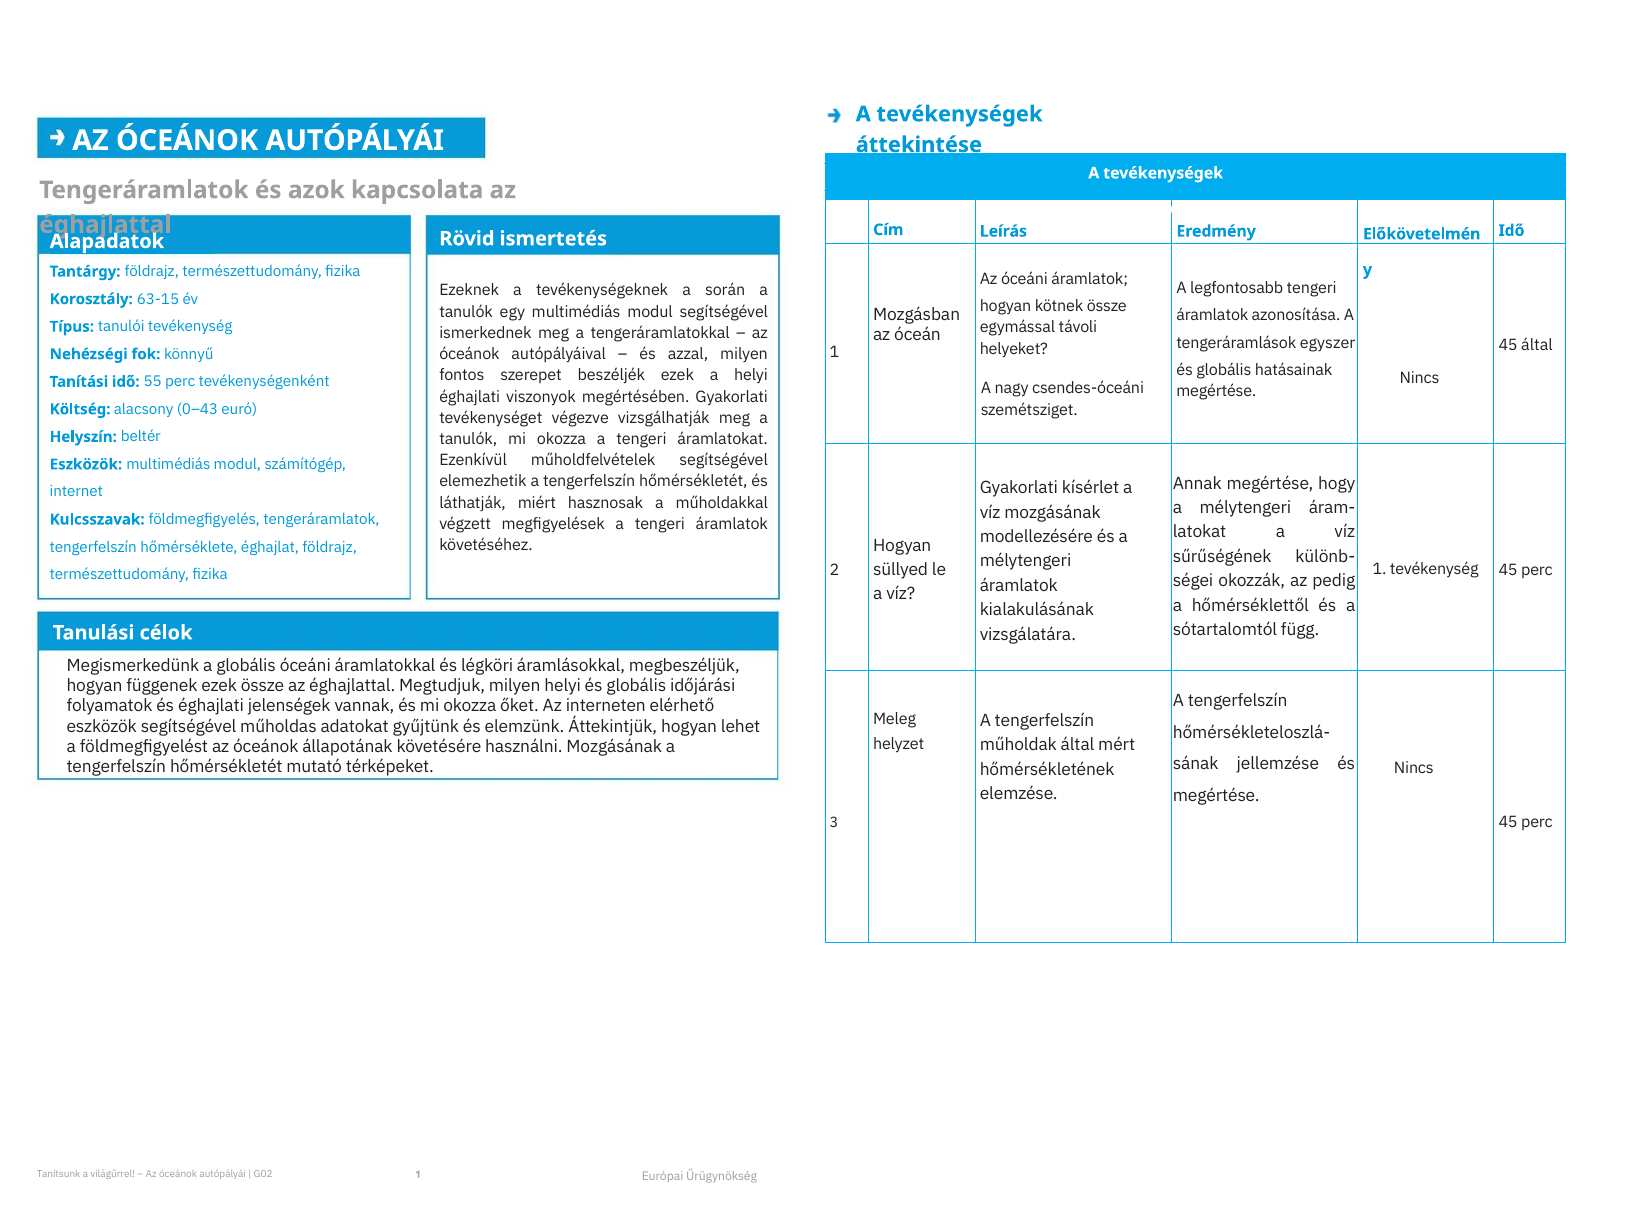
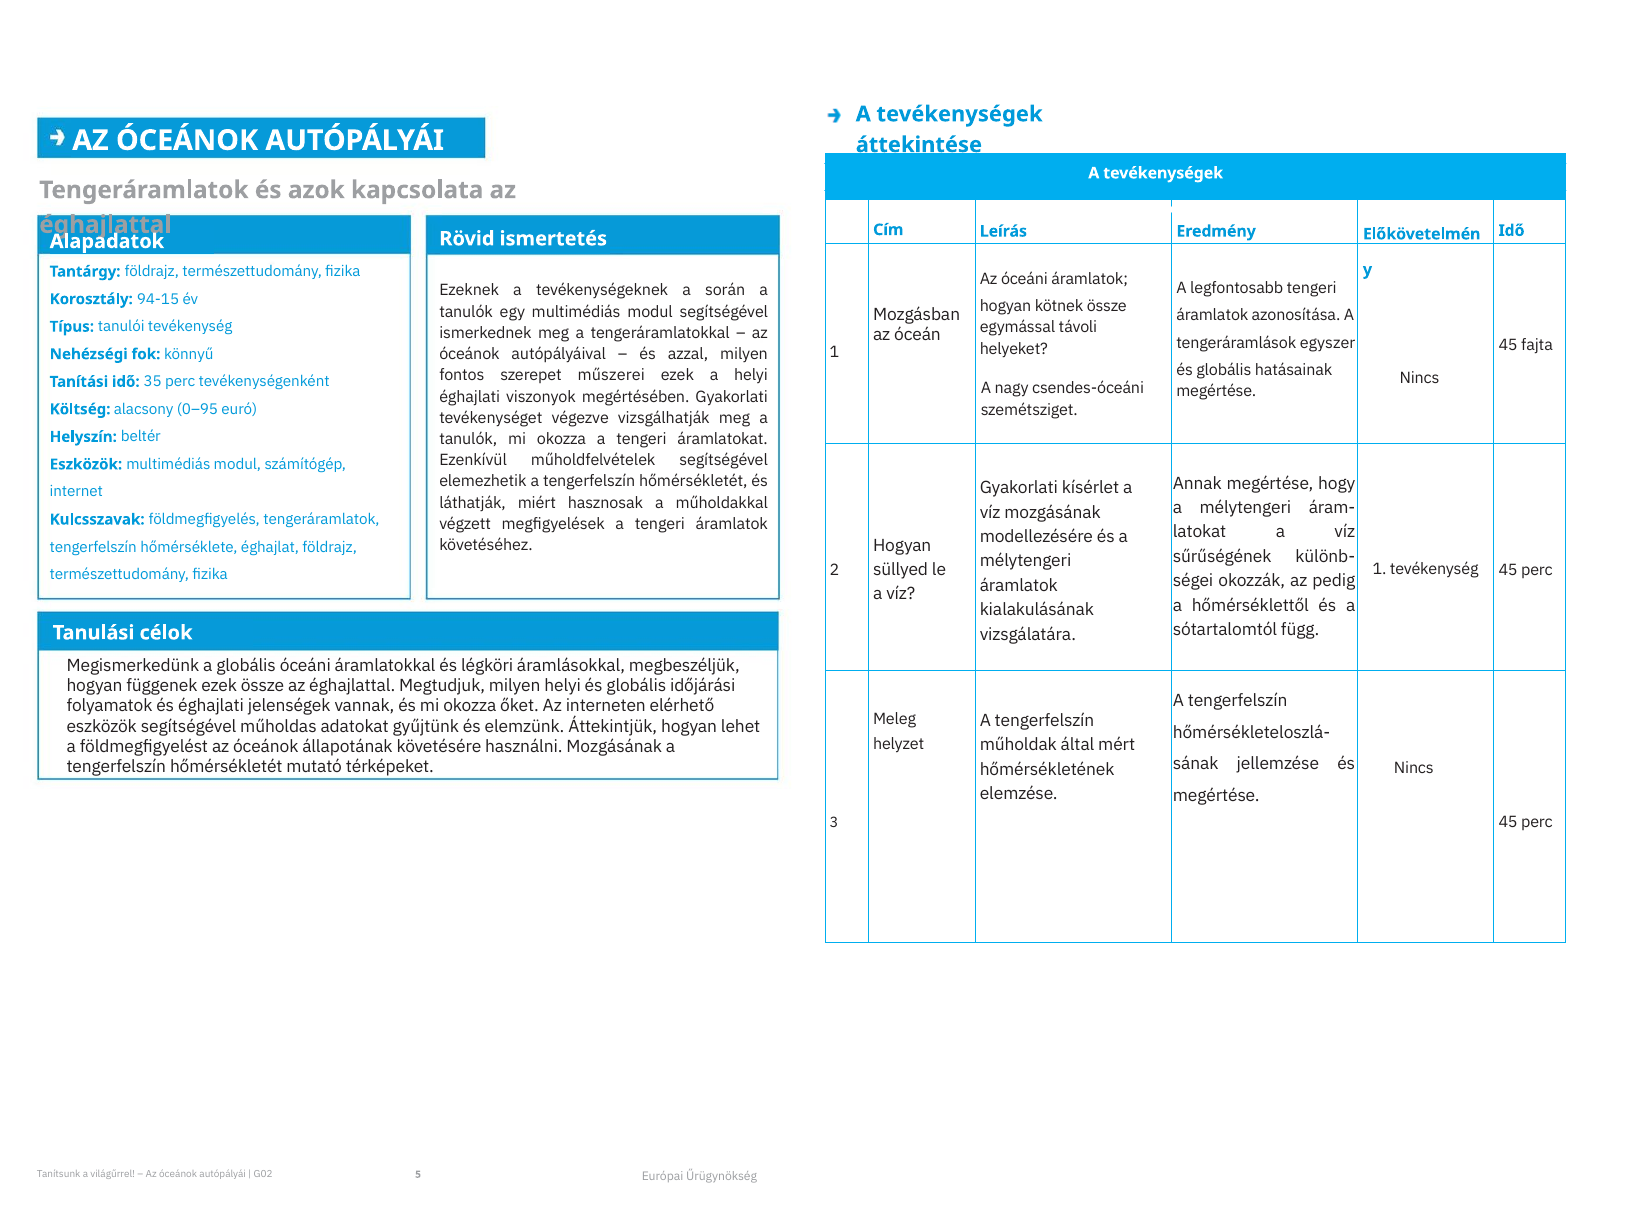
63-15: 63-15 -> 94-15 (158, 299)
45 által: által -> fajta (1537, 345)
beszéljék: beszéljék -> műszerei (611, 375)
55: 55 -> 35 (153, 382)
0–43: 0–43 -> 0–95 (198, 409)
G02 1: 1 -> 5 (418, 1174)
